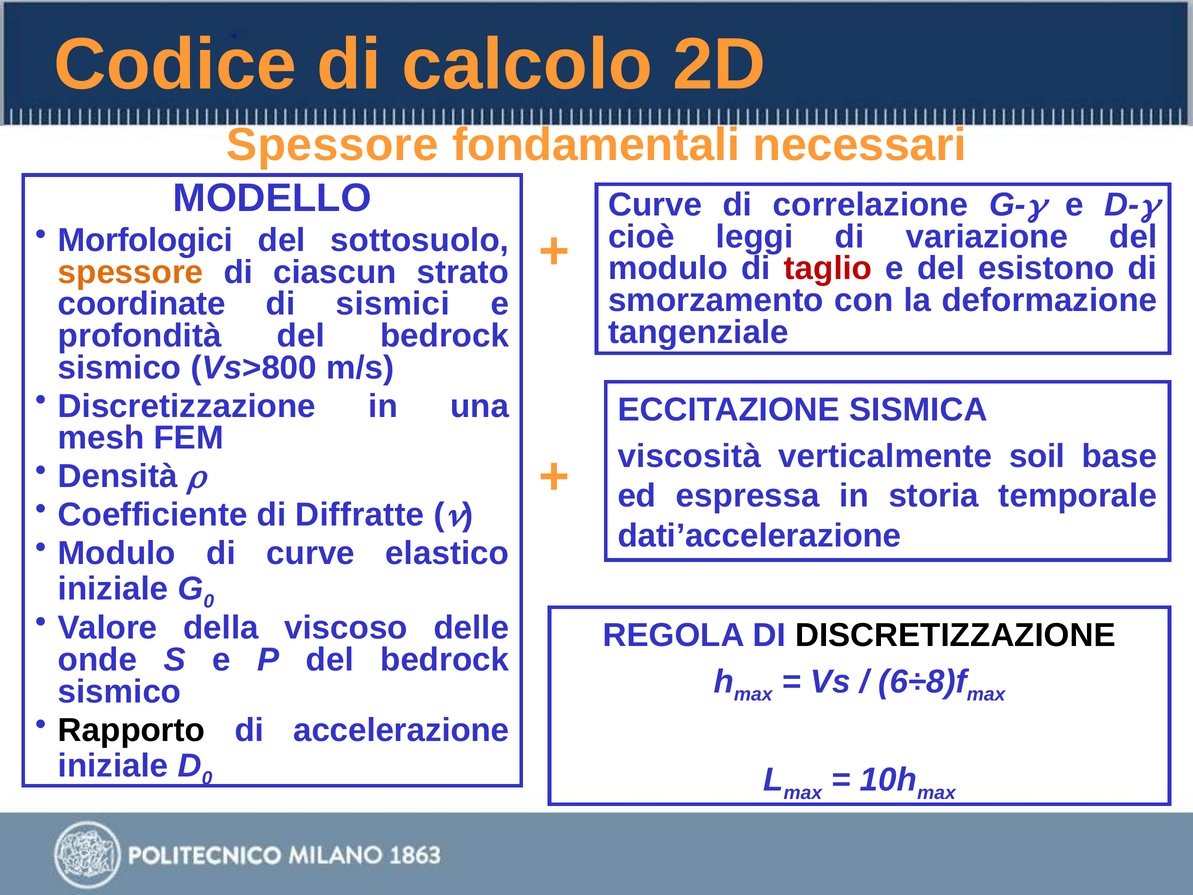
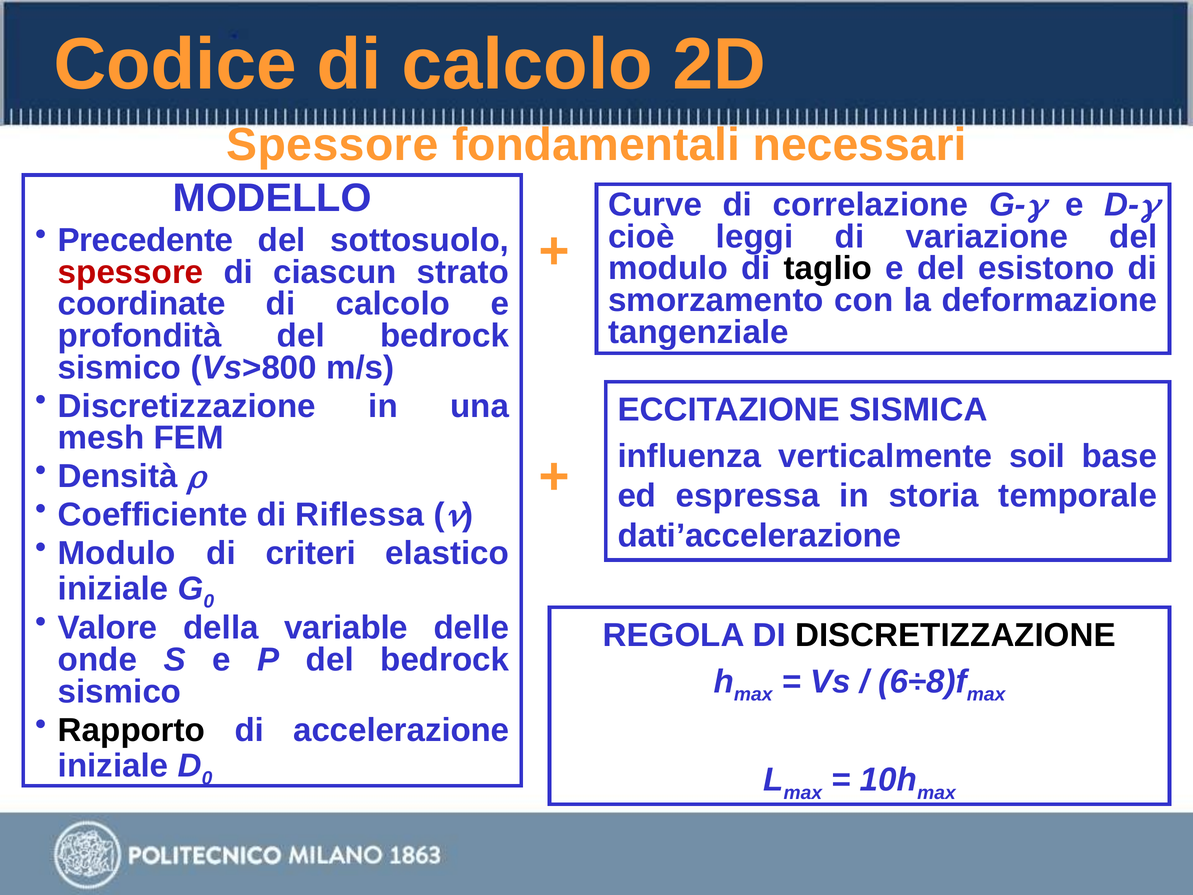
Morfologici: Morfologici -> Precedente (146, 240)
taglio colour: red -> black (828, 268)
spessore colour: orange -> red (131, 272)
sismici: sismici -> calcolo (393, 304)
viscosità: viscosità -> influenza (689, 456)
Diffratte: Diffratte -> Riflessa (360, 515)
di curve: curve -> criteri (311, 553)
viscoso: viscoso -> variable (346, 628)
